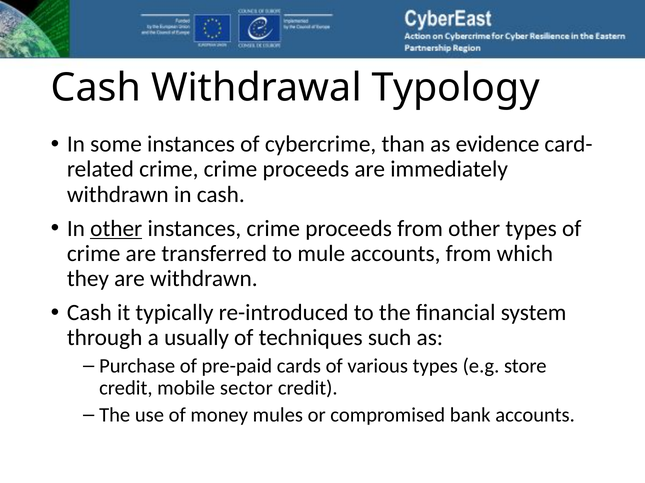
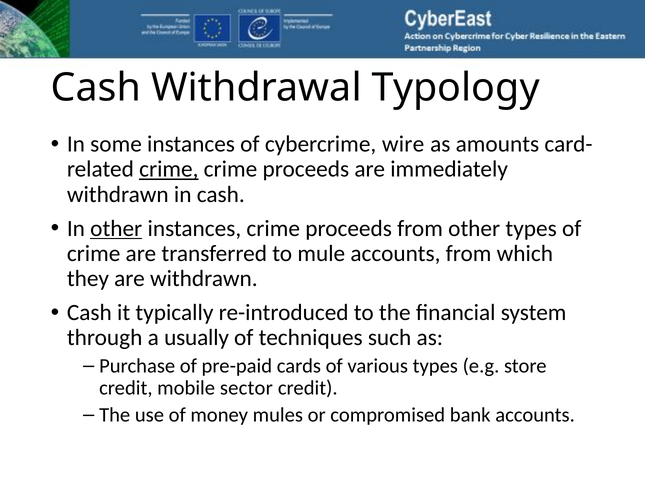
than: than -> wire (403, 144)
evidence: evidence -> amounts (497, 144)
crime underline: none -> present (169, 170)
